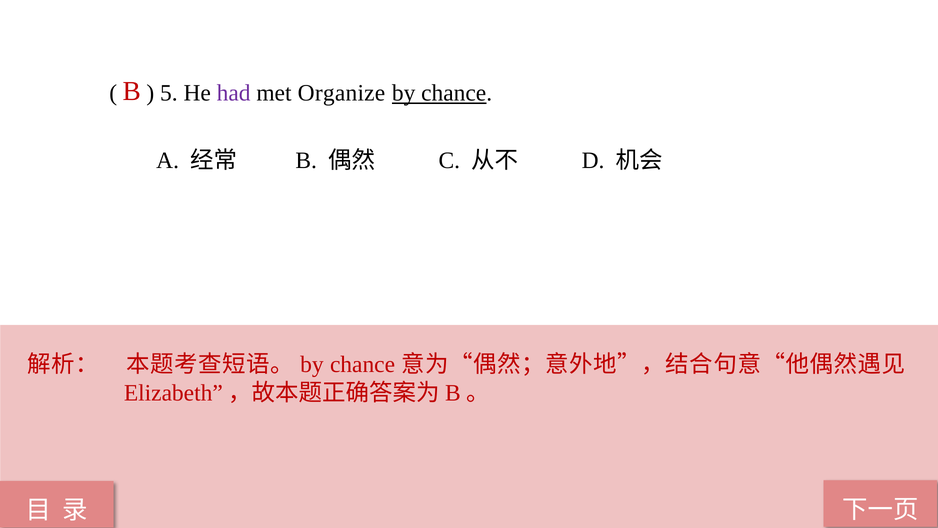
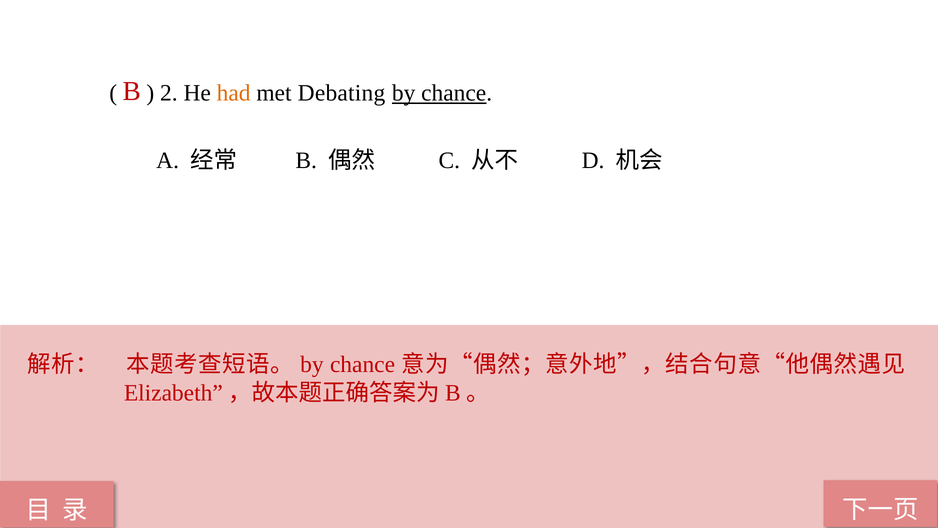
5: 5 -> 2 (169, 93)
had colour: purple -> orange (234, 93)
Organize: Organize -> Debating (341, 93)
